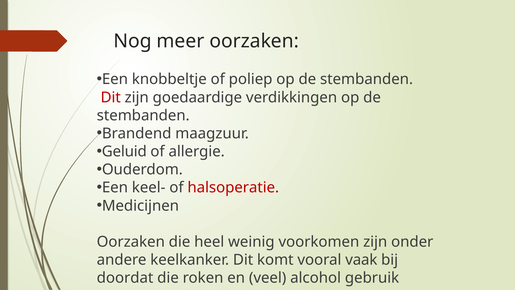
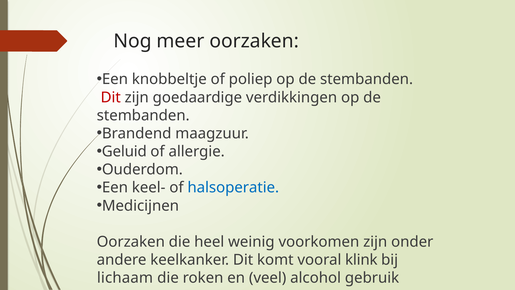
halsoperatie colour: red -> blue (233, 187)
vaak: vaak -> klink (361, 260)
doordat: doordat -> lichaam (125, 278)
